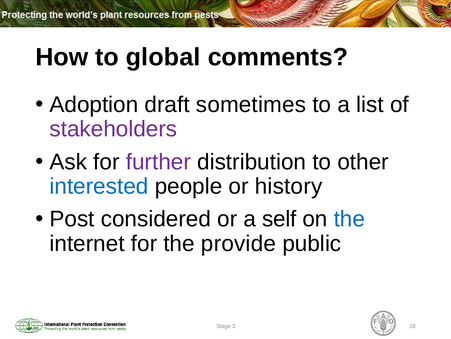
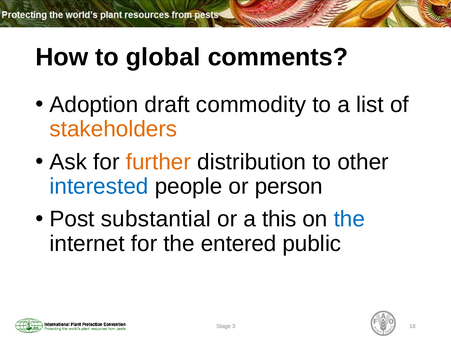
sometimes: sometimes -> commodity (251, 104)
stakeholders colour: purple -> orange (113, 129)
further colour: purple -> orange (158, 162)
history: history -> person (289, 186)
considered: considered -> substantial (156, 219)
self: self -> this (279, 219)
provide: provide -> entered (239, 243)
